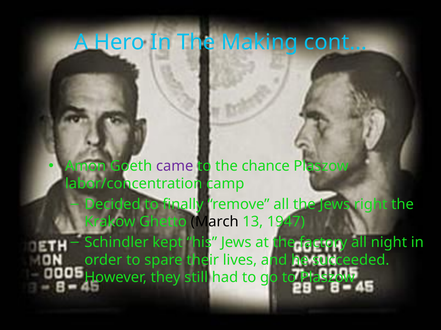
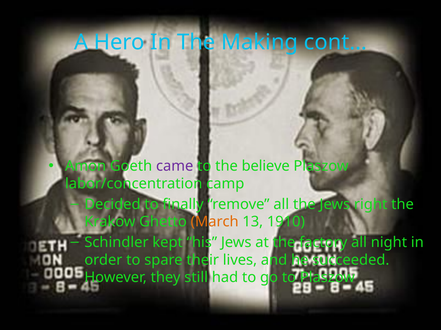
chance: chance -> believe (266, 166)
March colour: black -> orange (215, 222)
1947: 1947 -> 1910 (286, 222)
